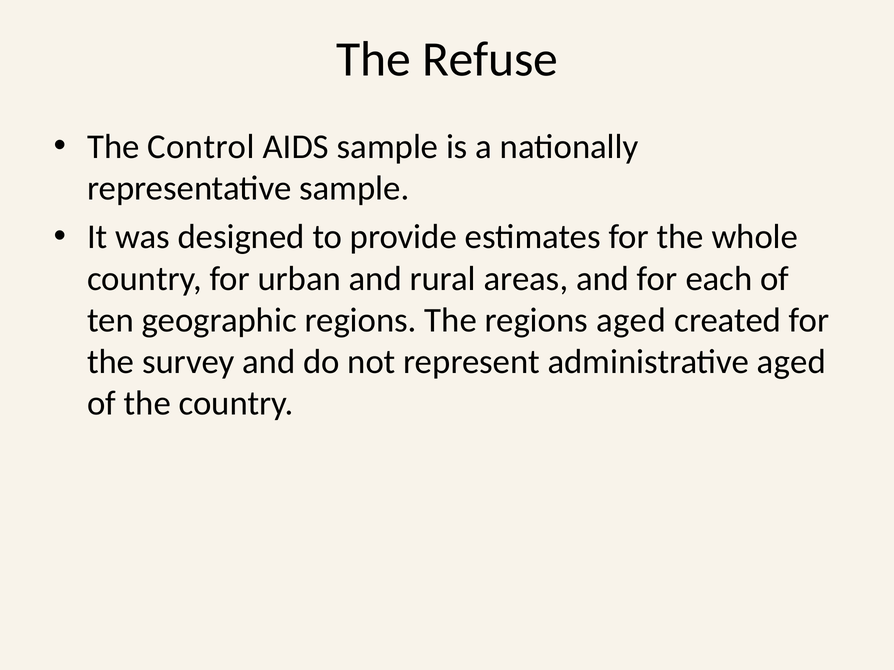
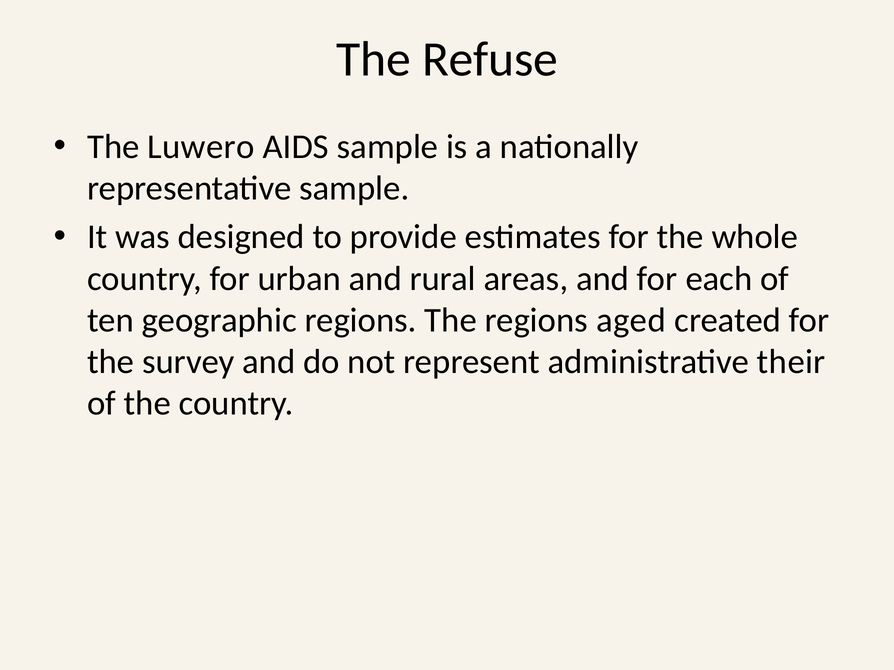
Control: Control -> Luwero (201, 147)
administrative aged: aged -> their (791, 362)
